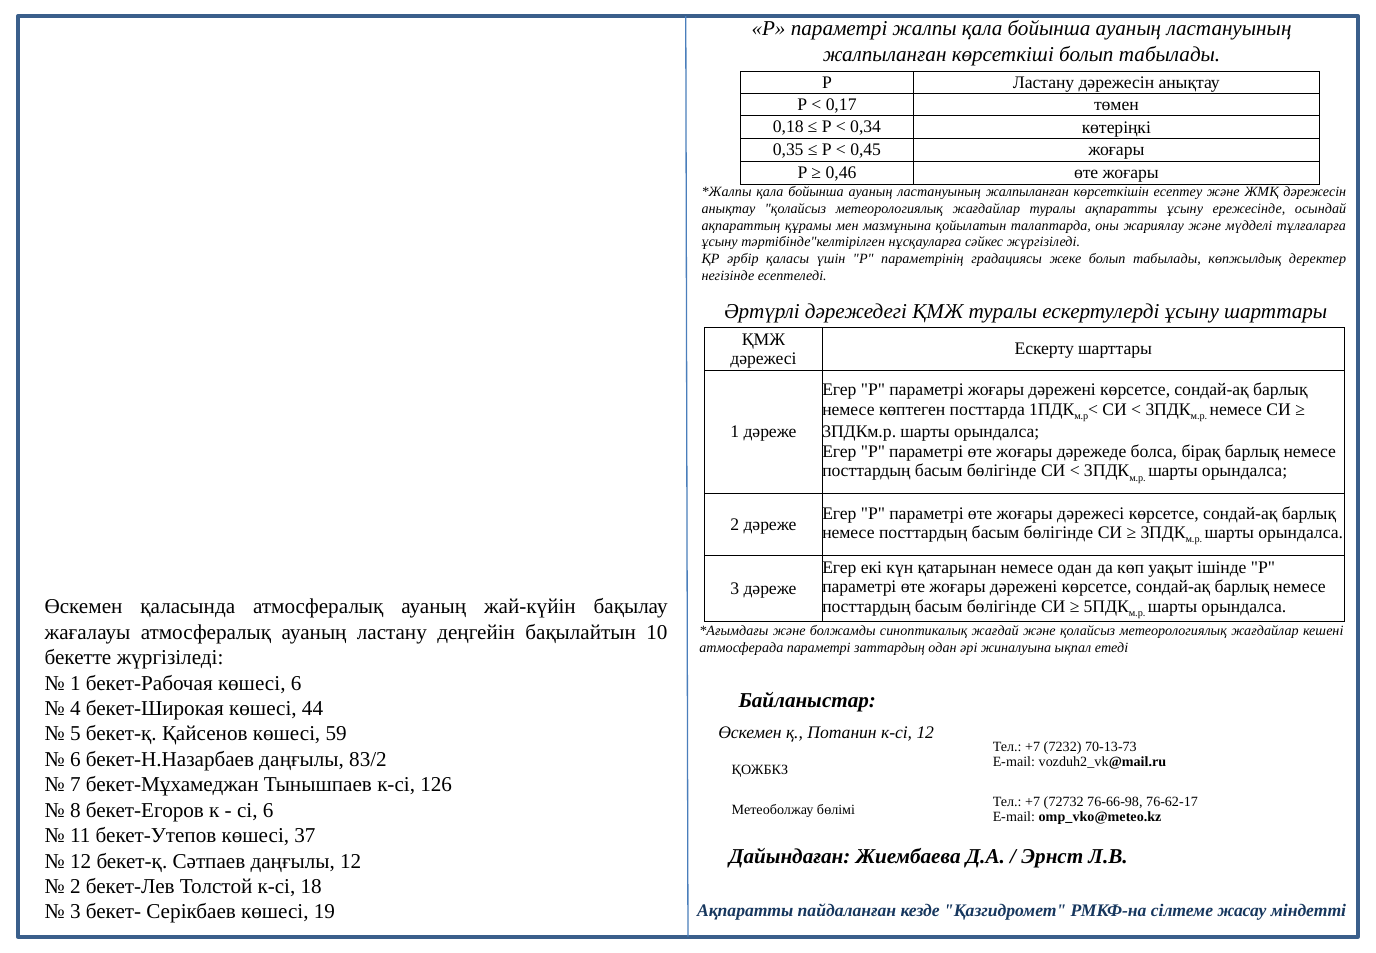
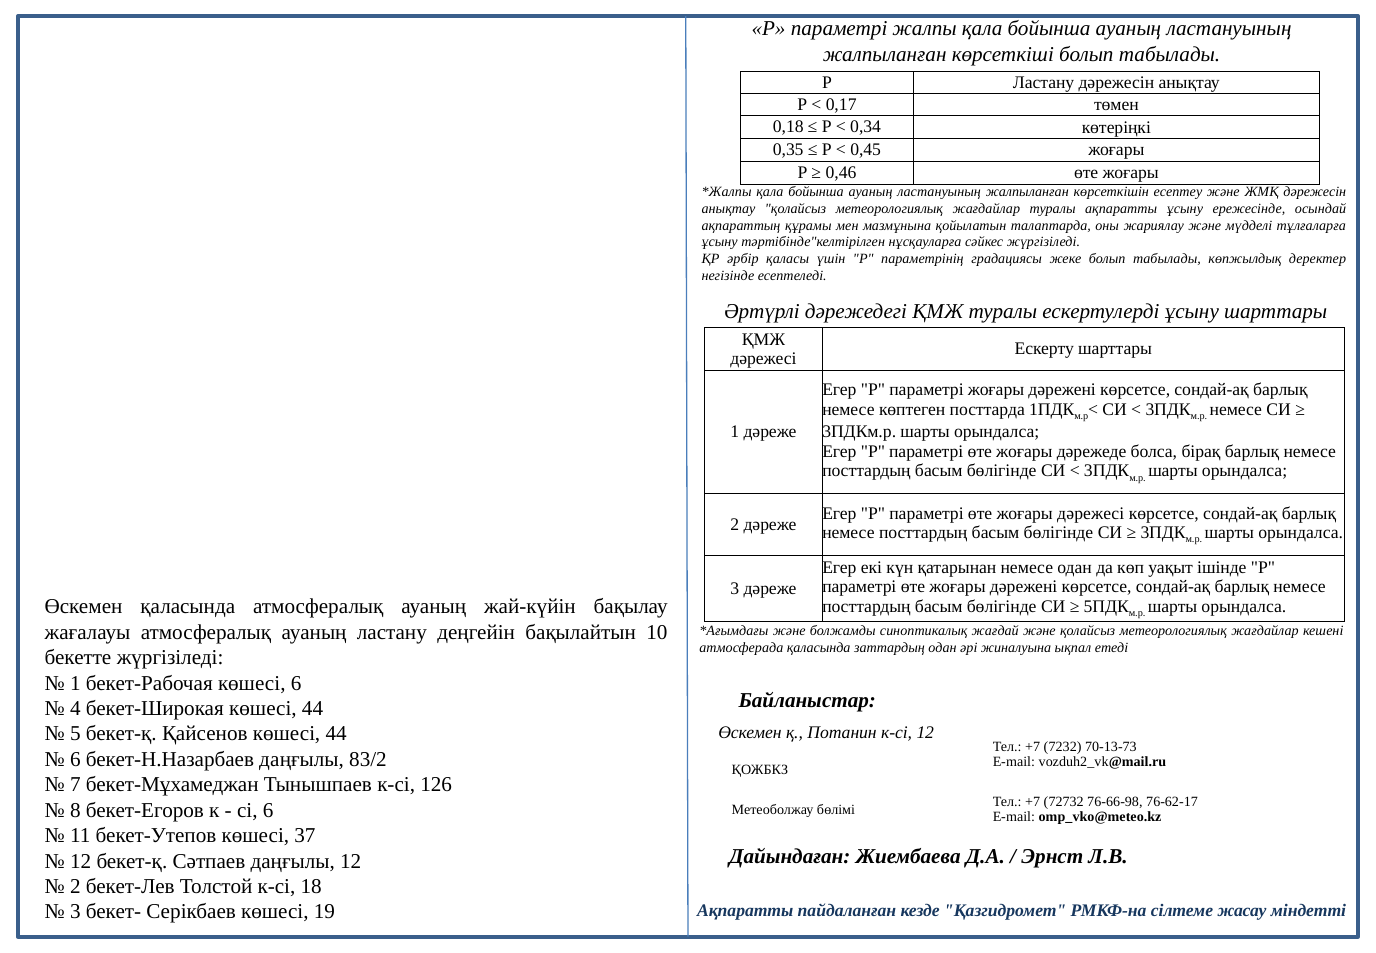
атмосферада параметрі: параметрі -> қаласында (819, 647)
Қайсенов көшесі 59: 59 -> 44 (336, 734)
